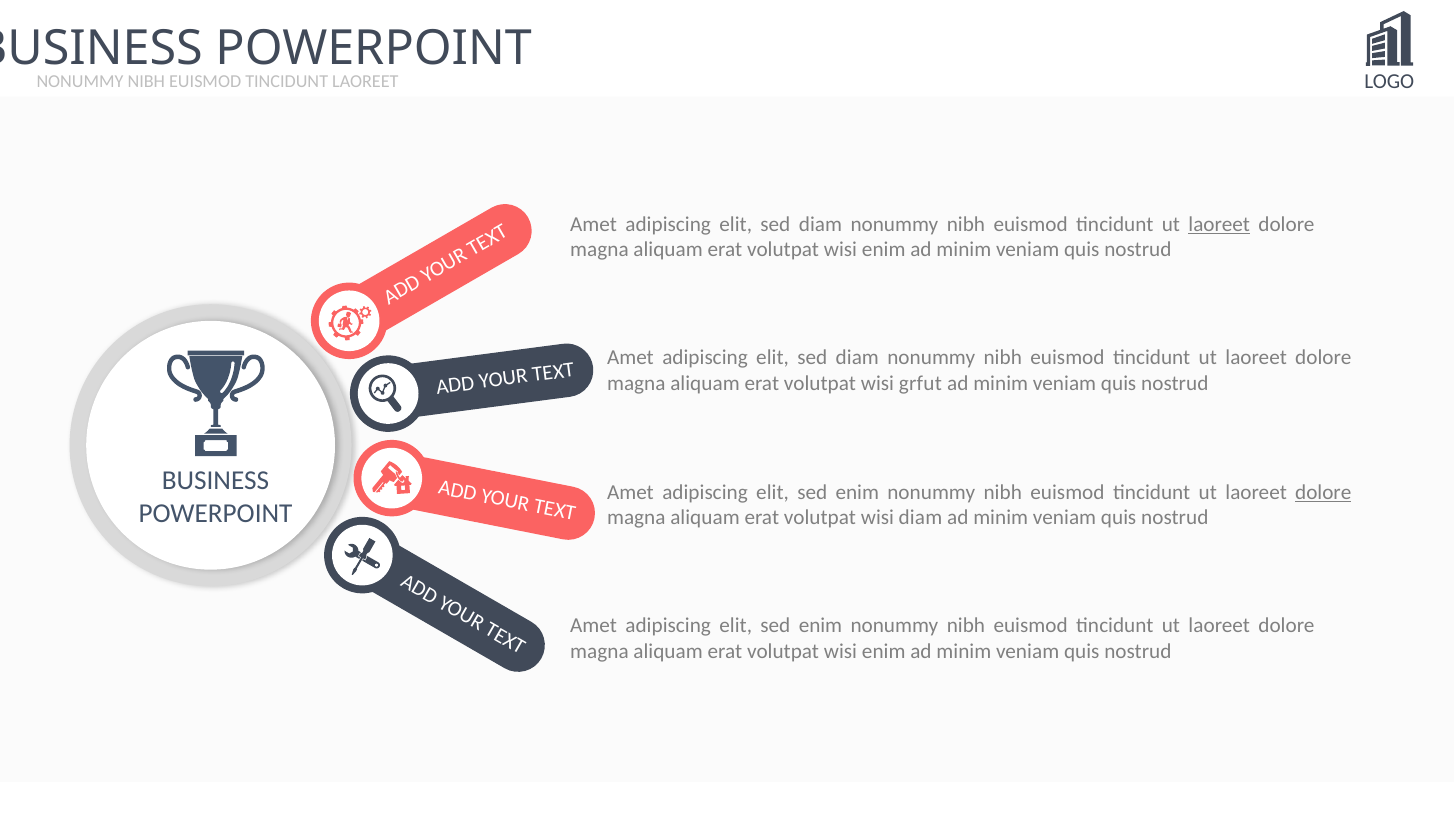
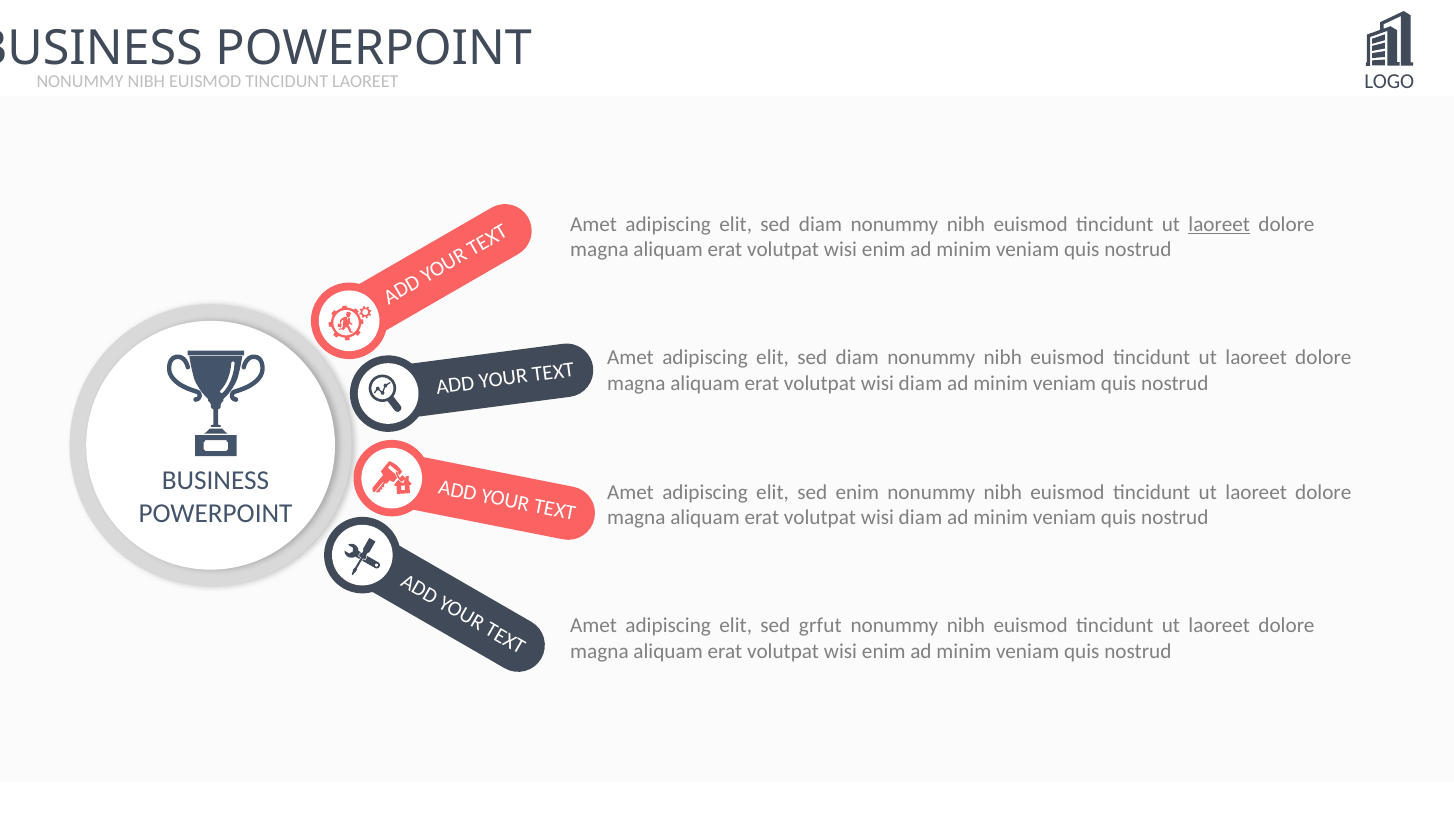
grfut: grfut -> diam (920, 383)
dolore underline: present -> none (1323, 492)
enim: enim -> grfut (820, 626)
